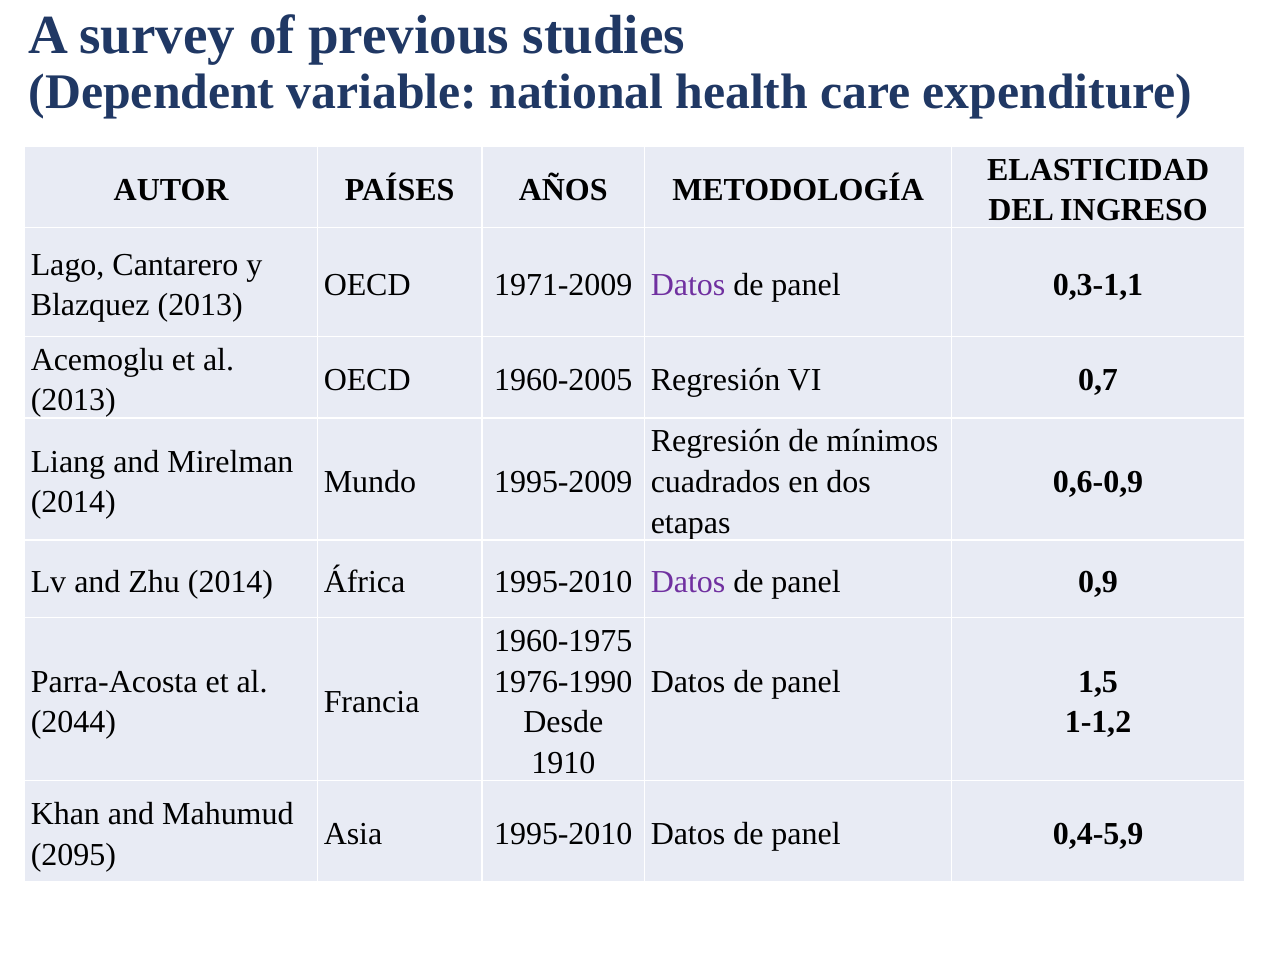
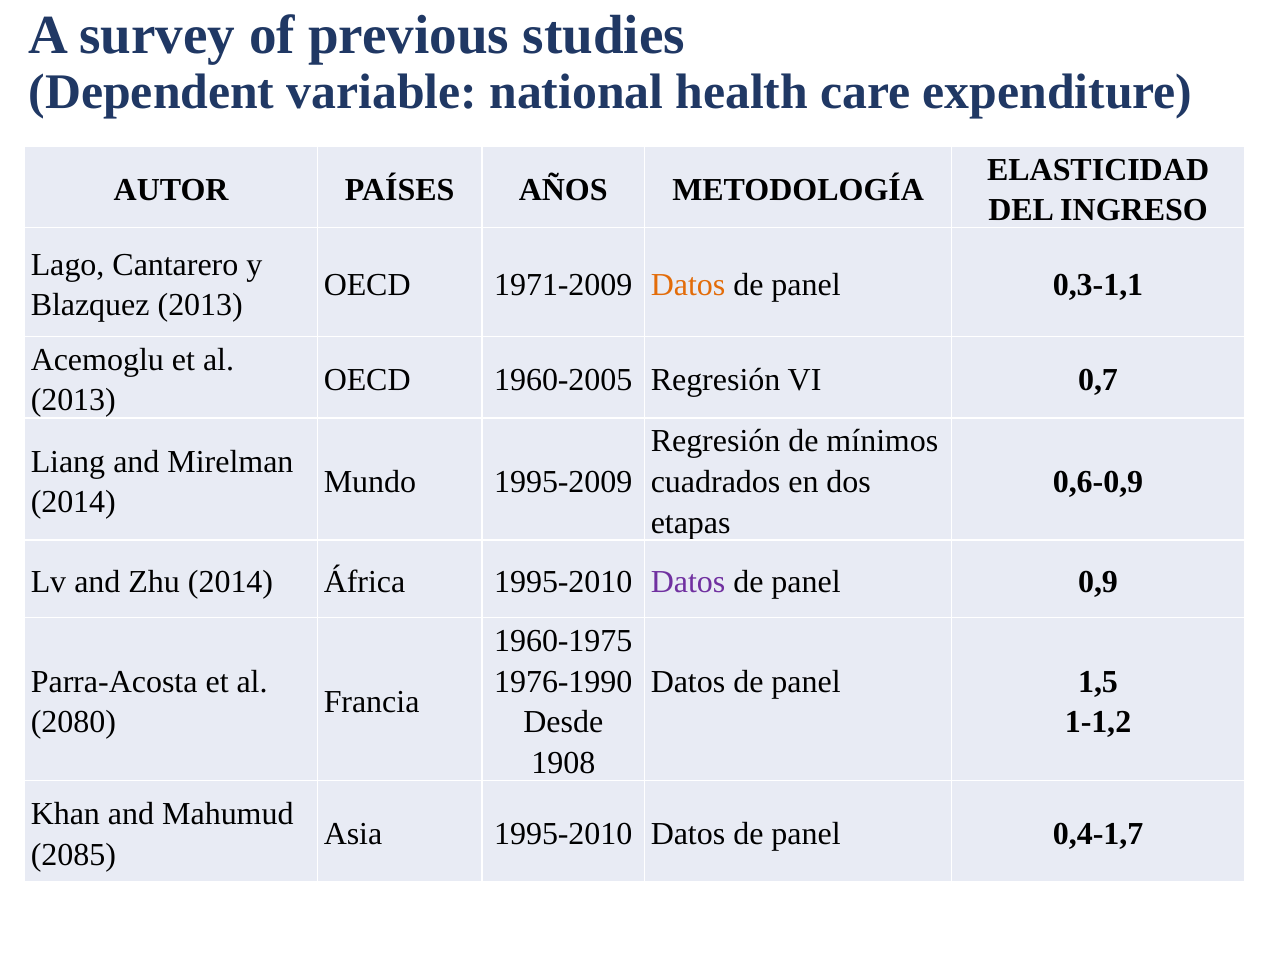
Datos colour: purple -> orange (688, 285)
2044: 2044 -> 2080 (73, 722)
1910: 1910 -> 1908 (563, 763)
0,4-5,9: 0,4-5,9 -> 0,4-1,7 (1098, 834)
2095: 2095 -> 2085 (73, 854)
